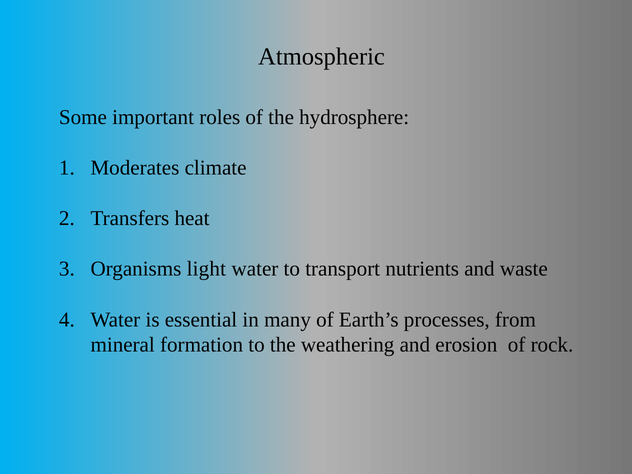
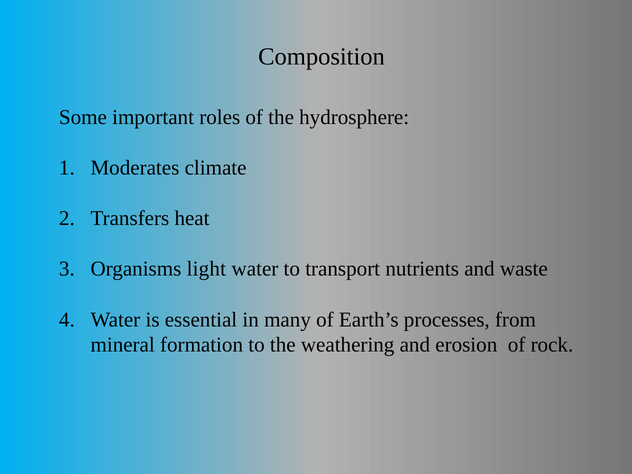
Atmospheric: Atmospheric -> Composition (322, 56)
